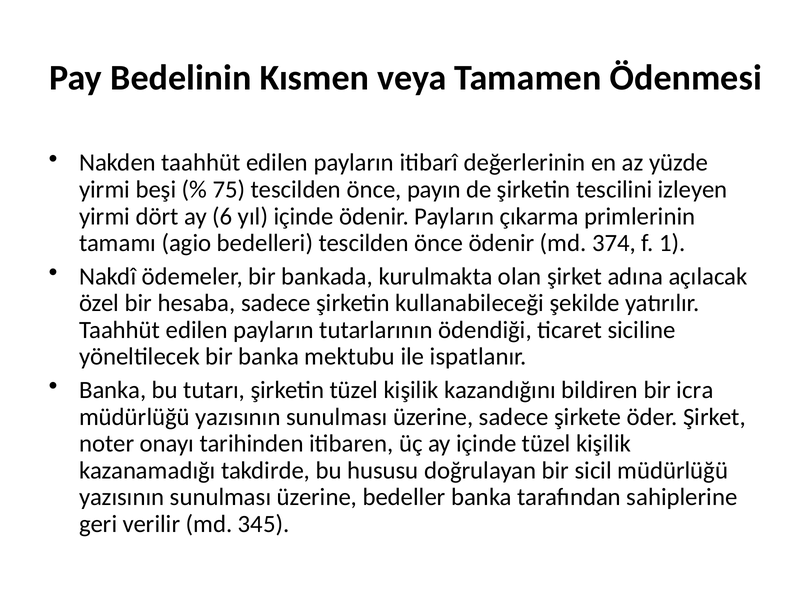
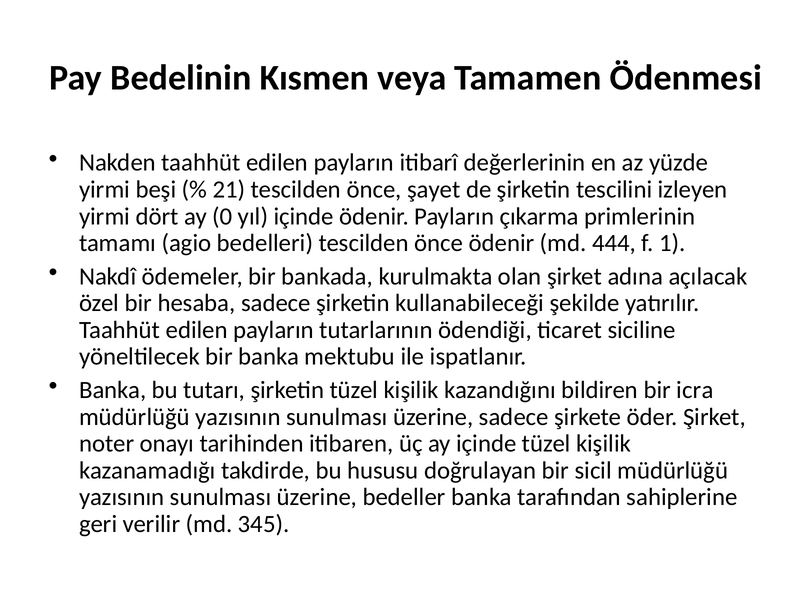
75: 75 -> 21 (229, 190)
payın: payın -> şayet (434, 190)
6: 6 -> 0 (222, 216)
374: 374 -> 444 (614, 243)
